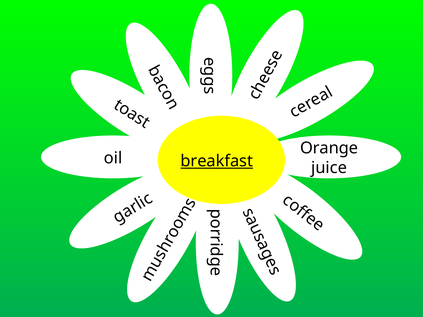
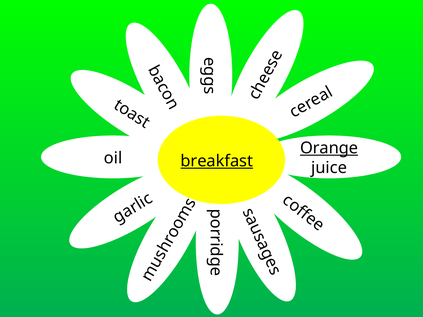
Orange underline: none -> present (329, 148)
